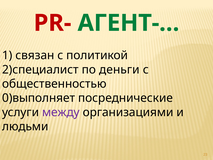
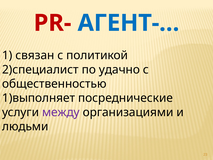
АГЕНТ-… colour: green -> blue (128, 23)
деньги: деньги -> удачно (119, 70)
0)выполняет: 0)выполняет -> 1)выполняет (39, 98)
